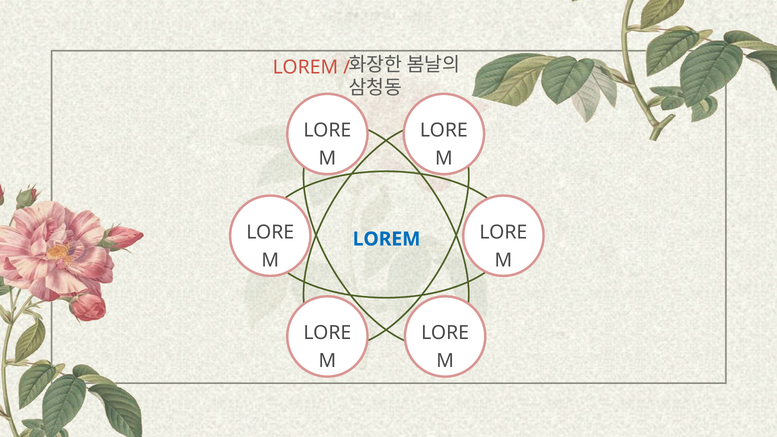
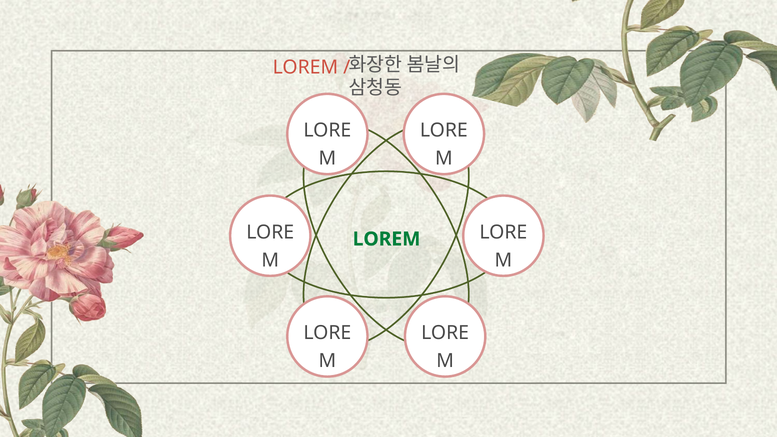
LOREM colour: blue -> green (387, 239)
